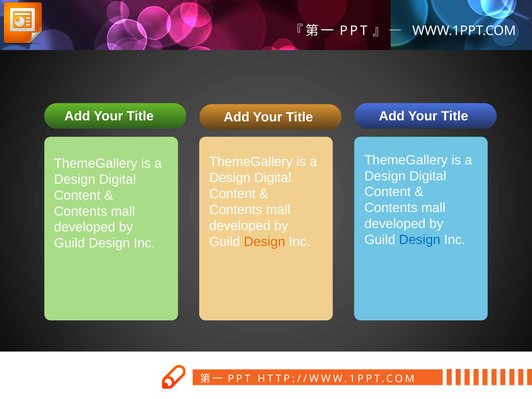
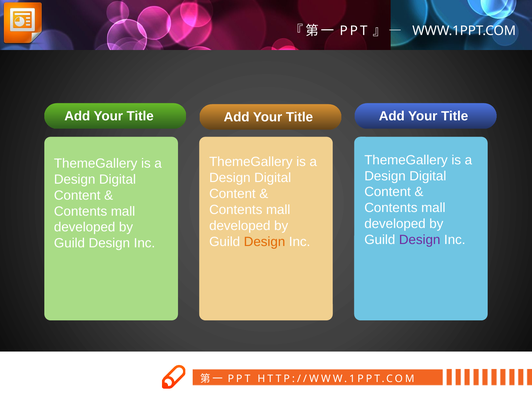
Design colour: blue -> purple (420, 240)
